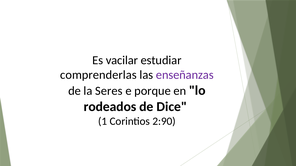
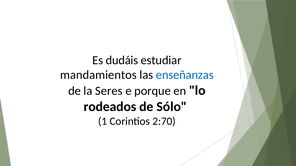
vacilar: vacilar -> dudáis (122, 60)
comprenderlas: comprenderlas -> mandamientos (98, 75)
enseñanzas colour: purple -> blue (185, 75)
Dice: Dice -> Sólo (172, 107)
2:90: 2:90 -> 2:70 (164, 122)
